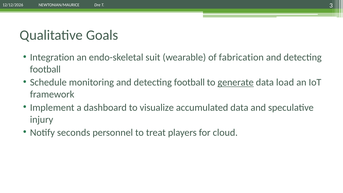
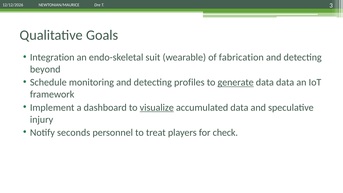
football: football -> beyond (45, 69)
monitoring and detecting football: football -> profiles (189, 82)
data load: load -> data (285, 82)
visualize underline: none -> present (157, 107)
cloud: cloud -> check (225, 132)
